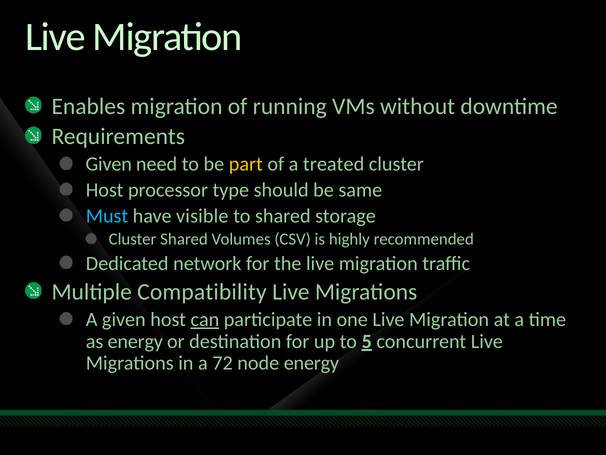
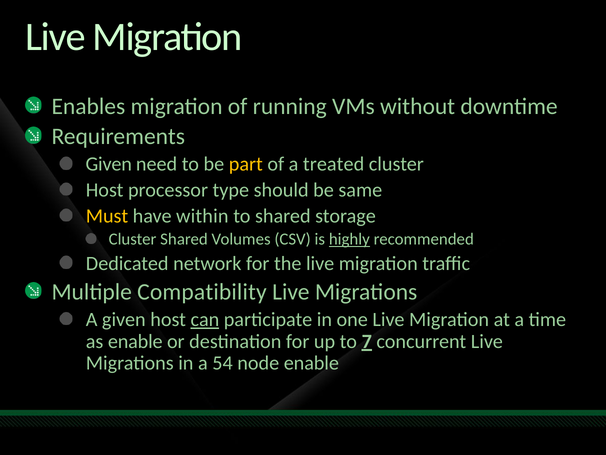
Must colour: light blue -> yellow (107, 216)
visible: visible -> within (202, 216)
highly underline: none -> present (349, 239)
as energy: energy -> enable (135, 341)
5: 5 -> 7 (367, 341)
72: 72 -> 54 (223, 363)
node energy: energy -> enable (311, 363)
